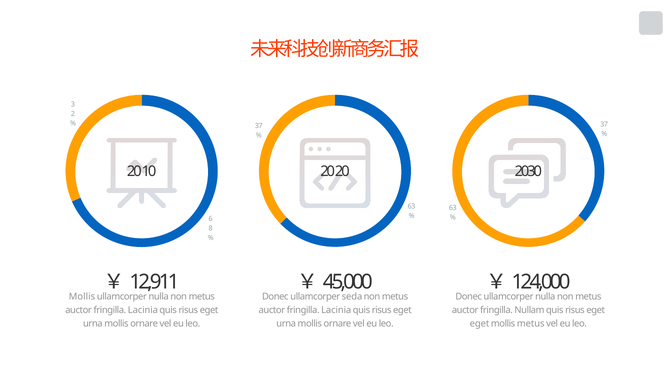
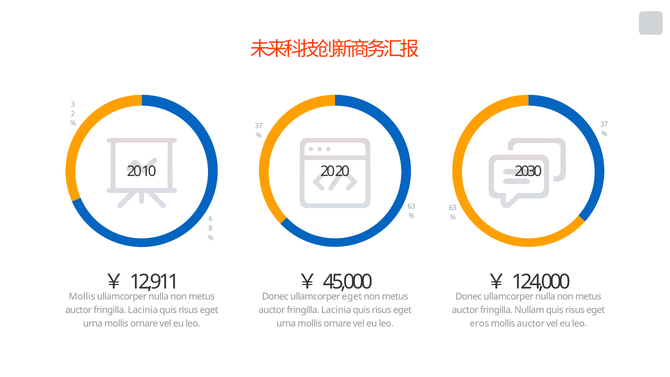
ullamcorper seda: seda -> eget (352, 296)
eget: eget -> eros (479, 324)
mollis metus: metus -> auctor (531, 324)
